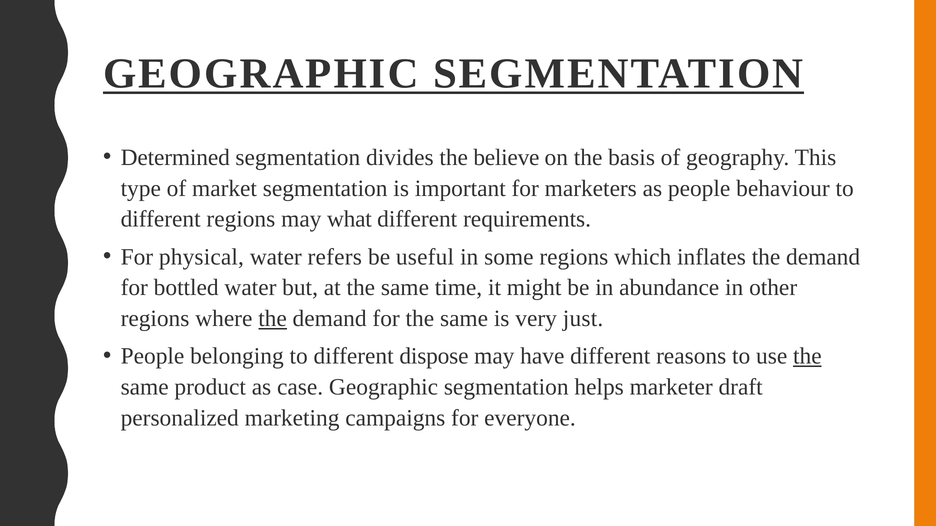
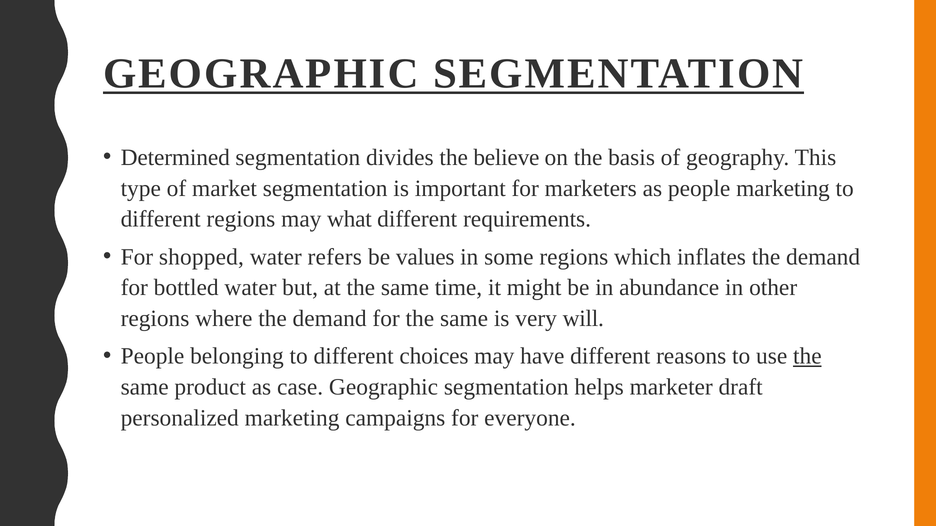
people behaviour: behaviour -> marketing (783, 189)
physical: physical -> shopped (201, 257)
useful: useful -> values (425, 257)
the underline: present -> none (273, 319)
just: just -> will (583, 319)
dispose: dispose -> choices (434, 357)
